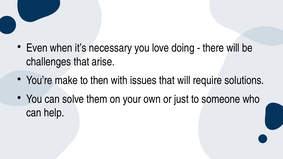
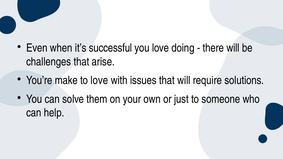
necessary: necessary -> successful (110, 48)
to then: then -> love (99, 81)
